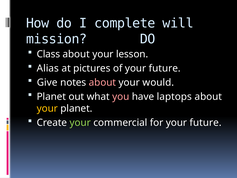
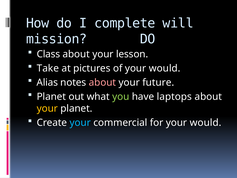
Alias: Alias -> Take (48, 68)
of your future: future -> would (165, 68)
Give: Give -> Alias (47, 82)
would: would -> future (158, 82)
you colour: pink -> light green (121, 96)
your colour: light green -> light blue (80, 122)
for your future: future -> would (206, 122)
